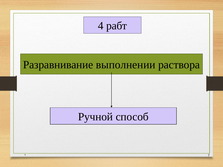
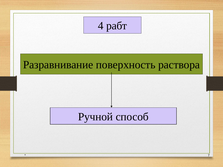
выполнении: выполнении -> поверхность (126, 65)
